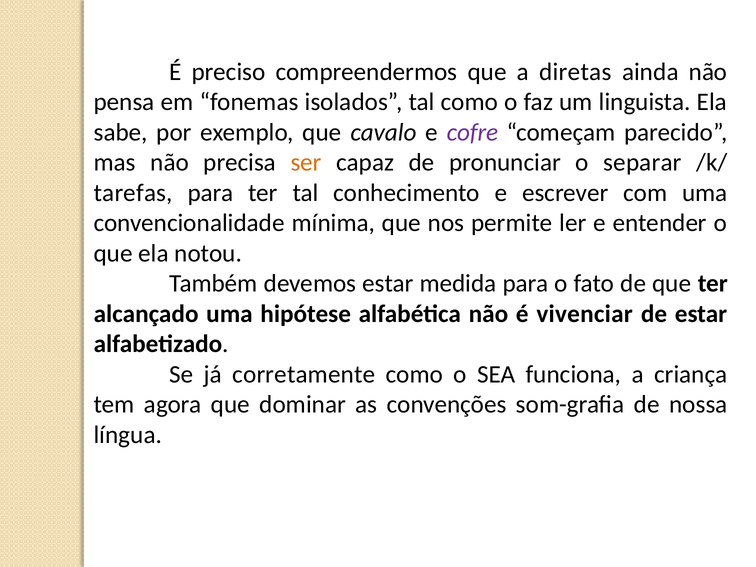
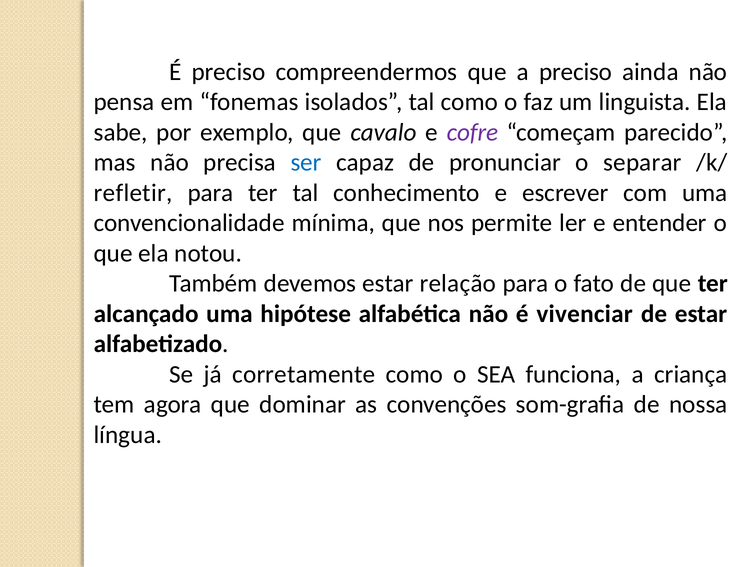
a diretas: diretas -> preciso (576, 72)
ser colour: orange -> blue (306, 163)
tarefas: tarefas -> refletir (133, 193)
medida: medida -> relação (458, 284)
